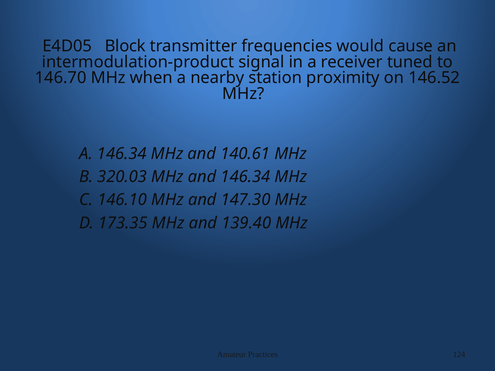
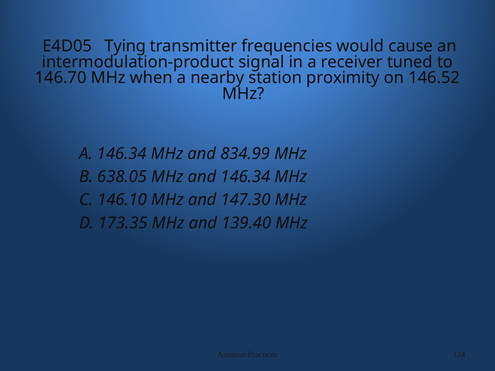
Block: Block -> Tying (125, 46)
140.61: 140.61 -> 834.99 (245, 154)
320.03: 320.03 -> 638.05 (122, 177)
